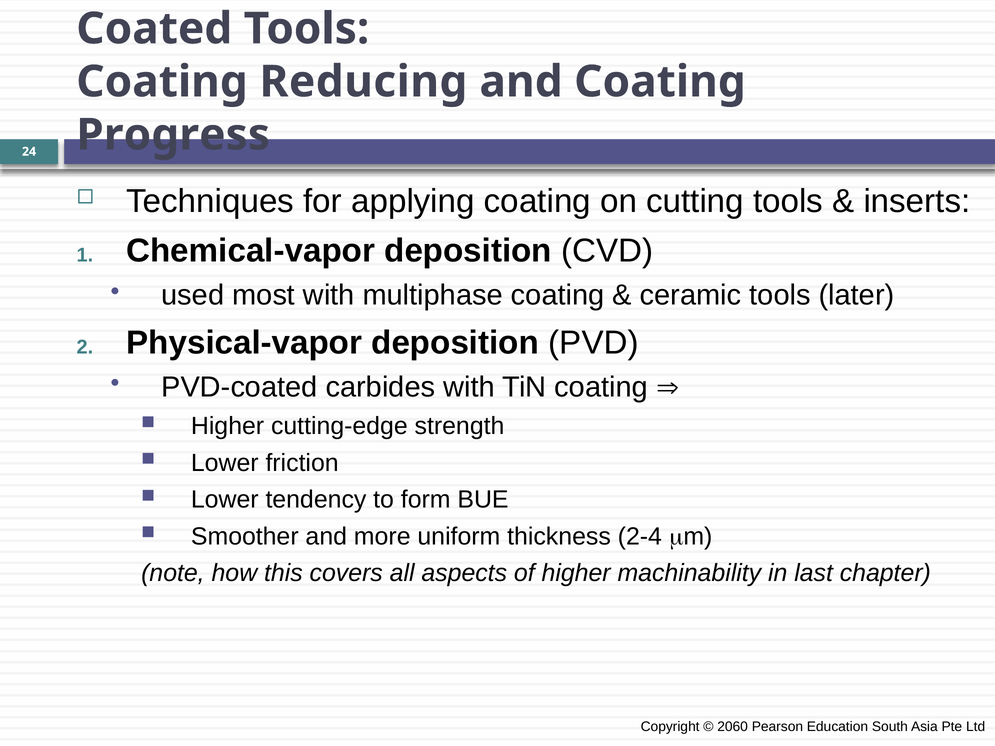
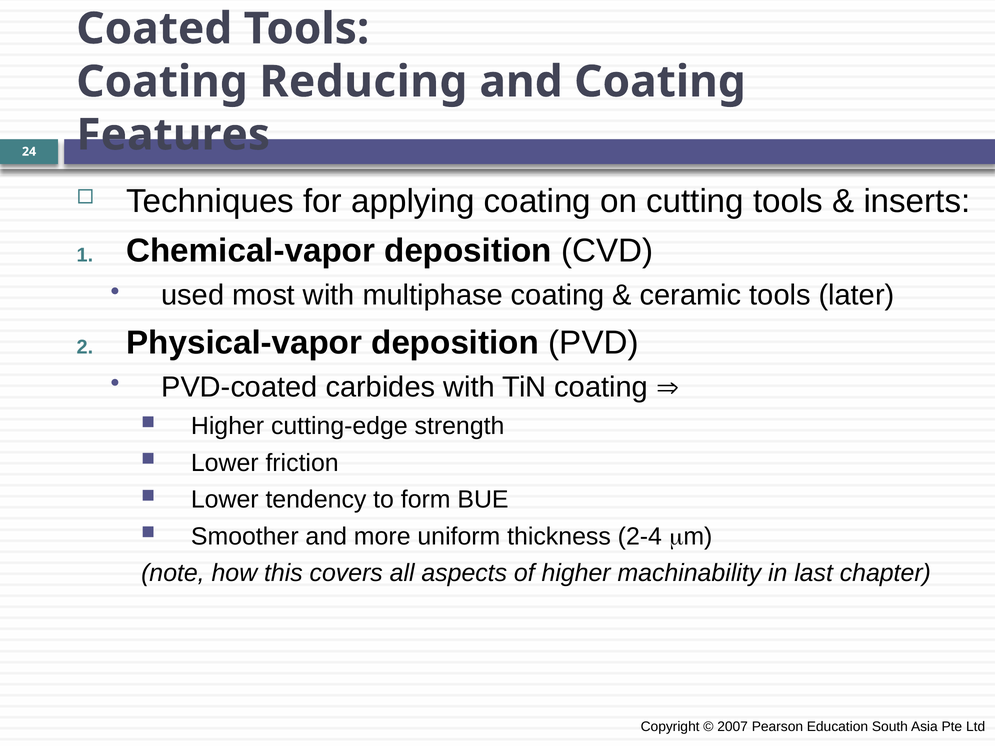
Progress: Progress -> Features (173, 135)
2060: 2060 -> 2007 (733, 727)
